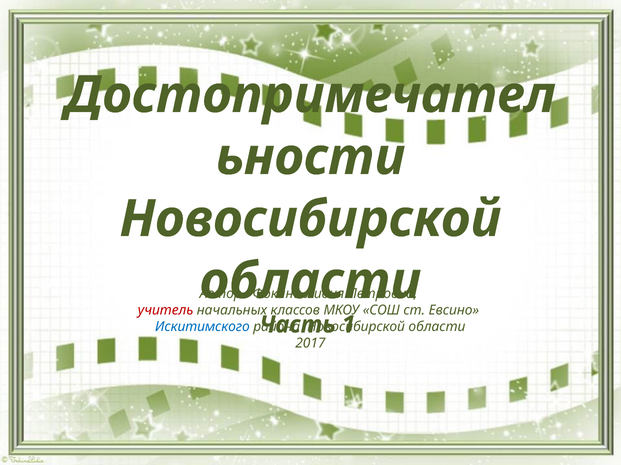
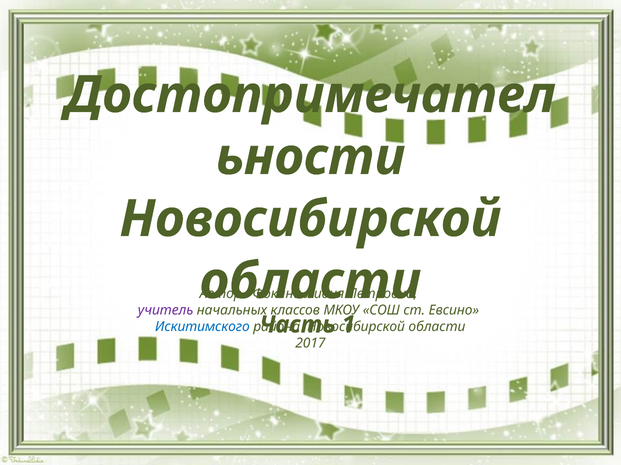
учитель colour: red -> purple (166, 311)
